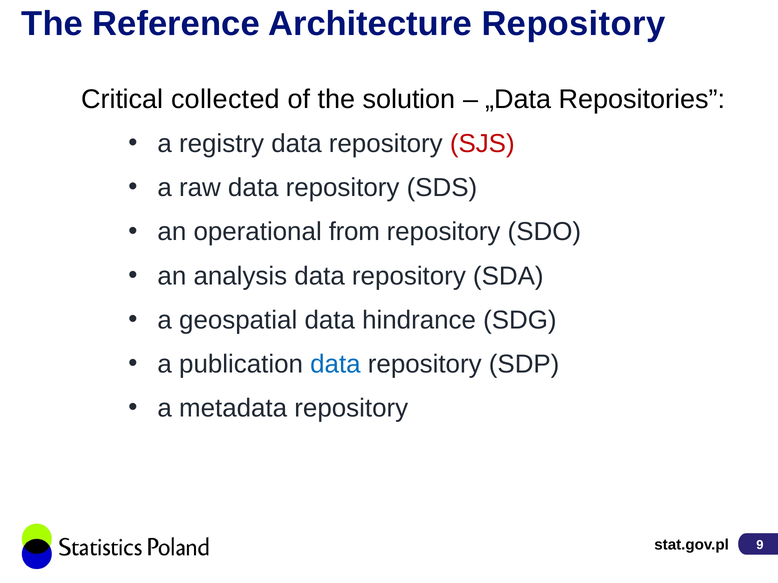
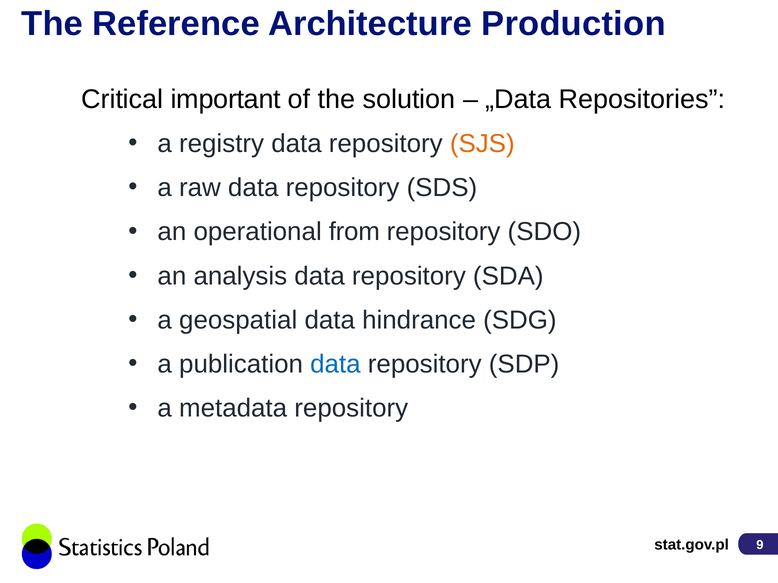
Architecture Repository: Repository -> Production (573, 24)
collected: collected -> important (226, 99)
SJS colour: red -> orange (482, 144)
